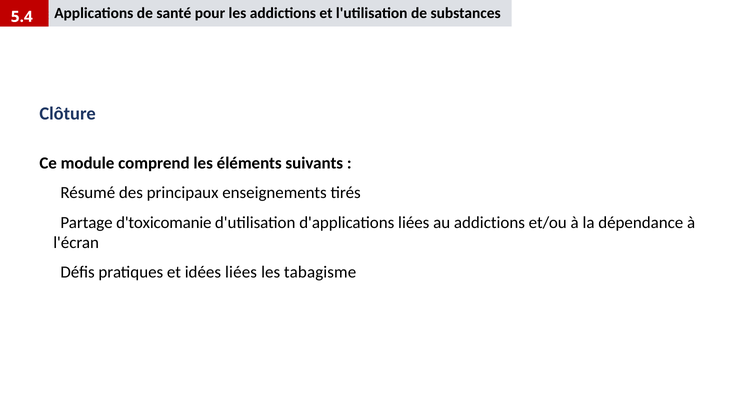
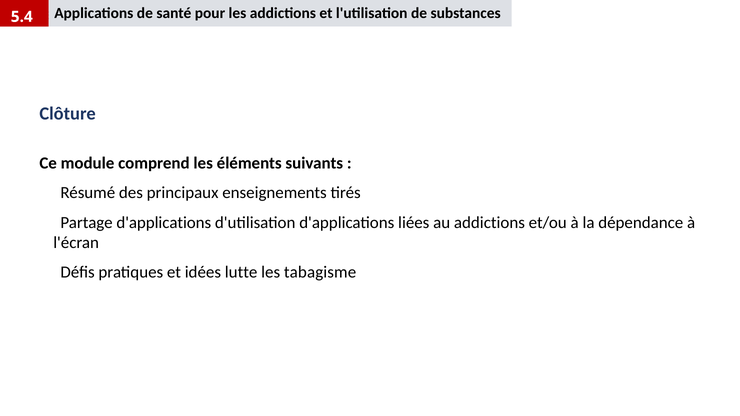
d'toxicomanie: d'toxicomanie -> d'applications (164, 223)
idées liées: liées -> lutte (241, 272)
